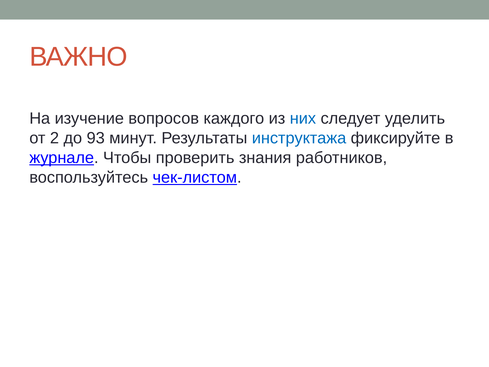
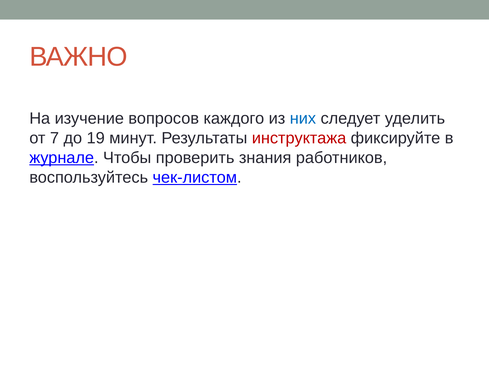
2: 2 -> 7 (55, 138)
93: 93 -> 19 (96, 138)
инструктажа colour: blue -> red (299, 138)
